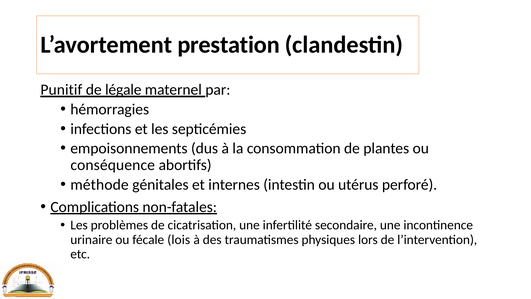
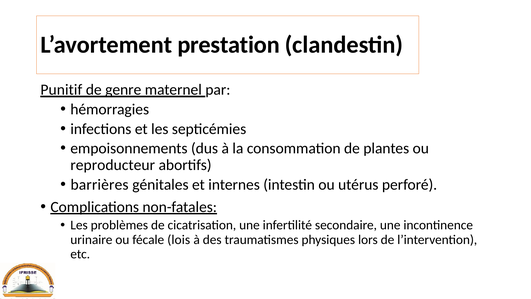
légale: légale -> genre (123, 90)
conséquence: conséquence -> reproducteur (113, 165)
méthode: méthode -> barrières (100, 184)
